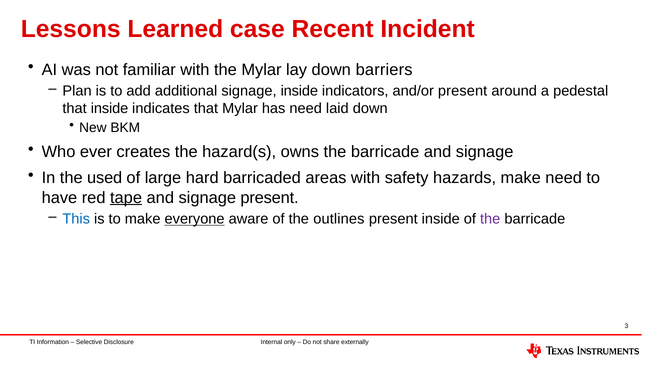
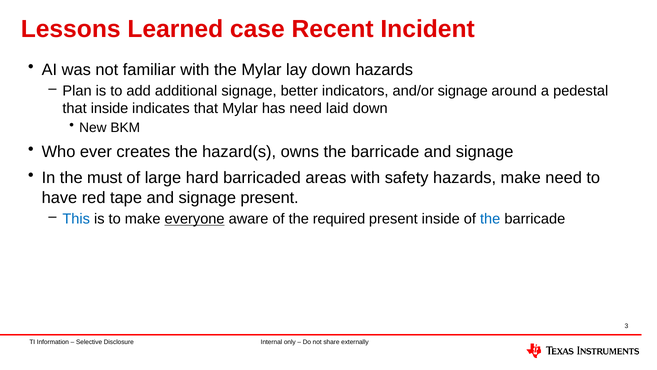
down barriers: barriers -> hazards (384, 70)
signage inside: inside -> better (299, 91)
and/or present: present -> signage (463, 91)
used: used -> must (105, 178)
tape underline: present -> none (126, 197)
outlines: outlines -> required (339, 219)
the colour: purple -> blue (490, 219)
